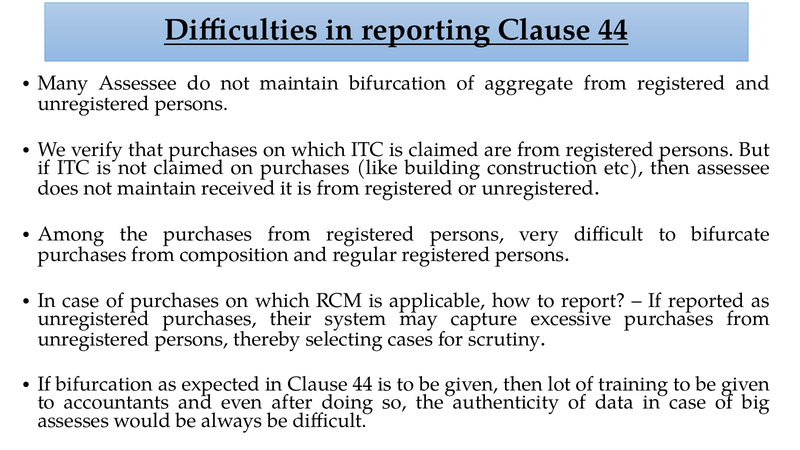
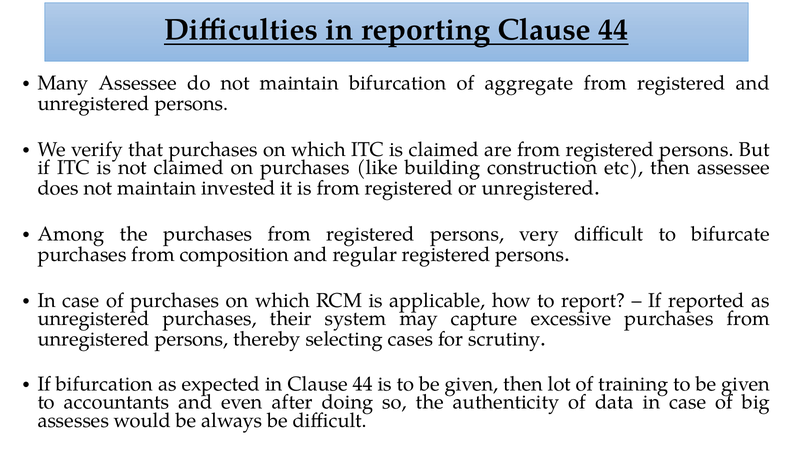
received: received -> invested (238, 188)
